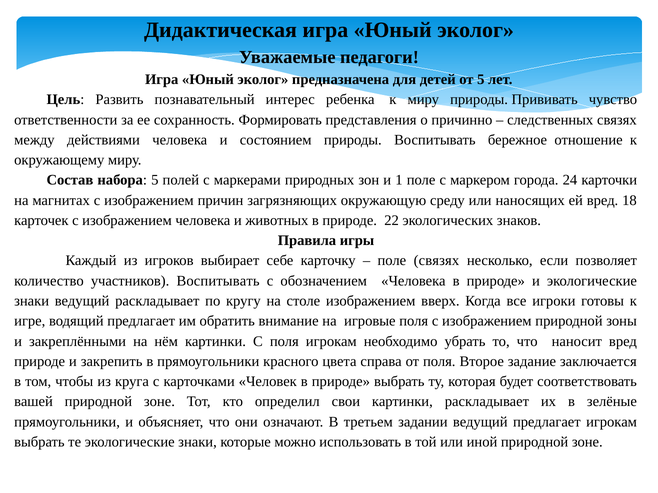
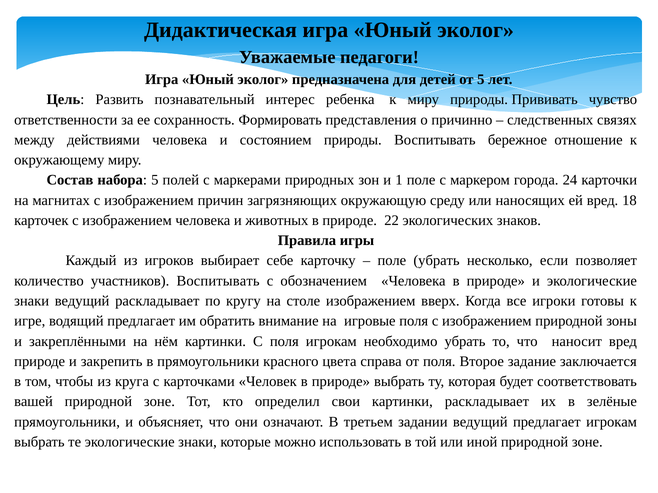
поле связях: связях -> убрать (437, 261)
